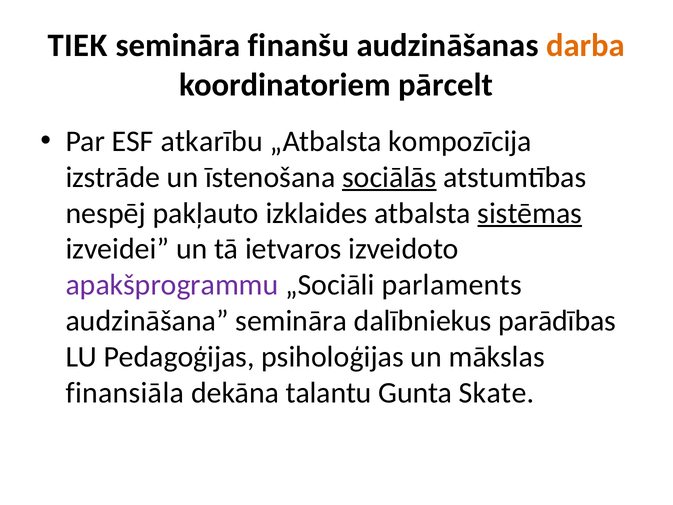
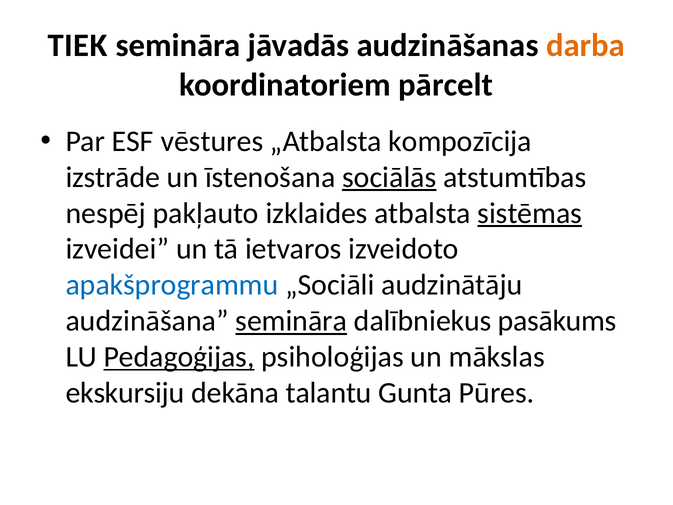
finanšu: finanšu -> jāvadās (299, 45)
atkarību: atkarību -> vēstures (212, 141)
apakšprogrammu colour: purple -> blue (172, 285)
parlaments: parlaments -> audzinātāju (452, 285)
semināra underline: none -> present (291, 321)
parādības: parādības -> pasākums (557, 321)
Pedagoģijas underline: none -> present (179, 357)
finansiāla: finansiāla -> ekskursiju (125, 393)
Skate: Skate -> Pūres (497, 393)
